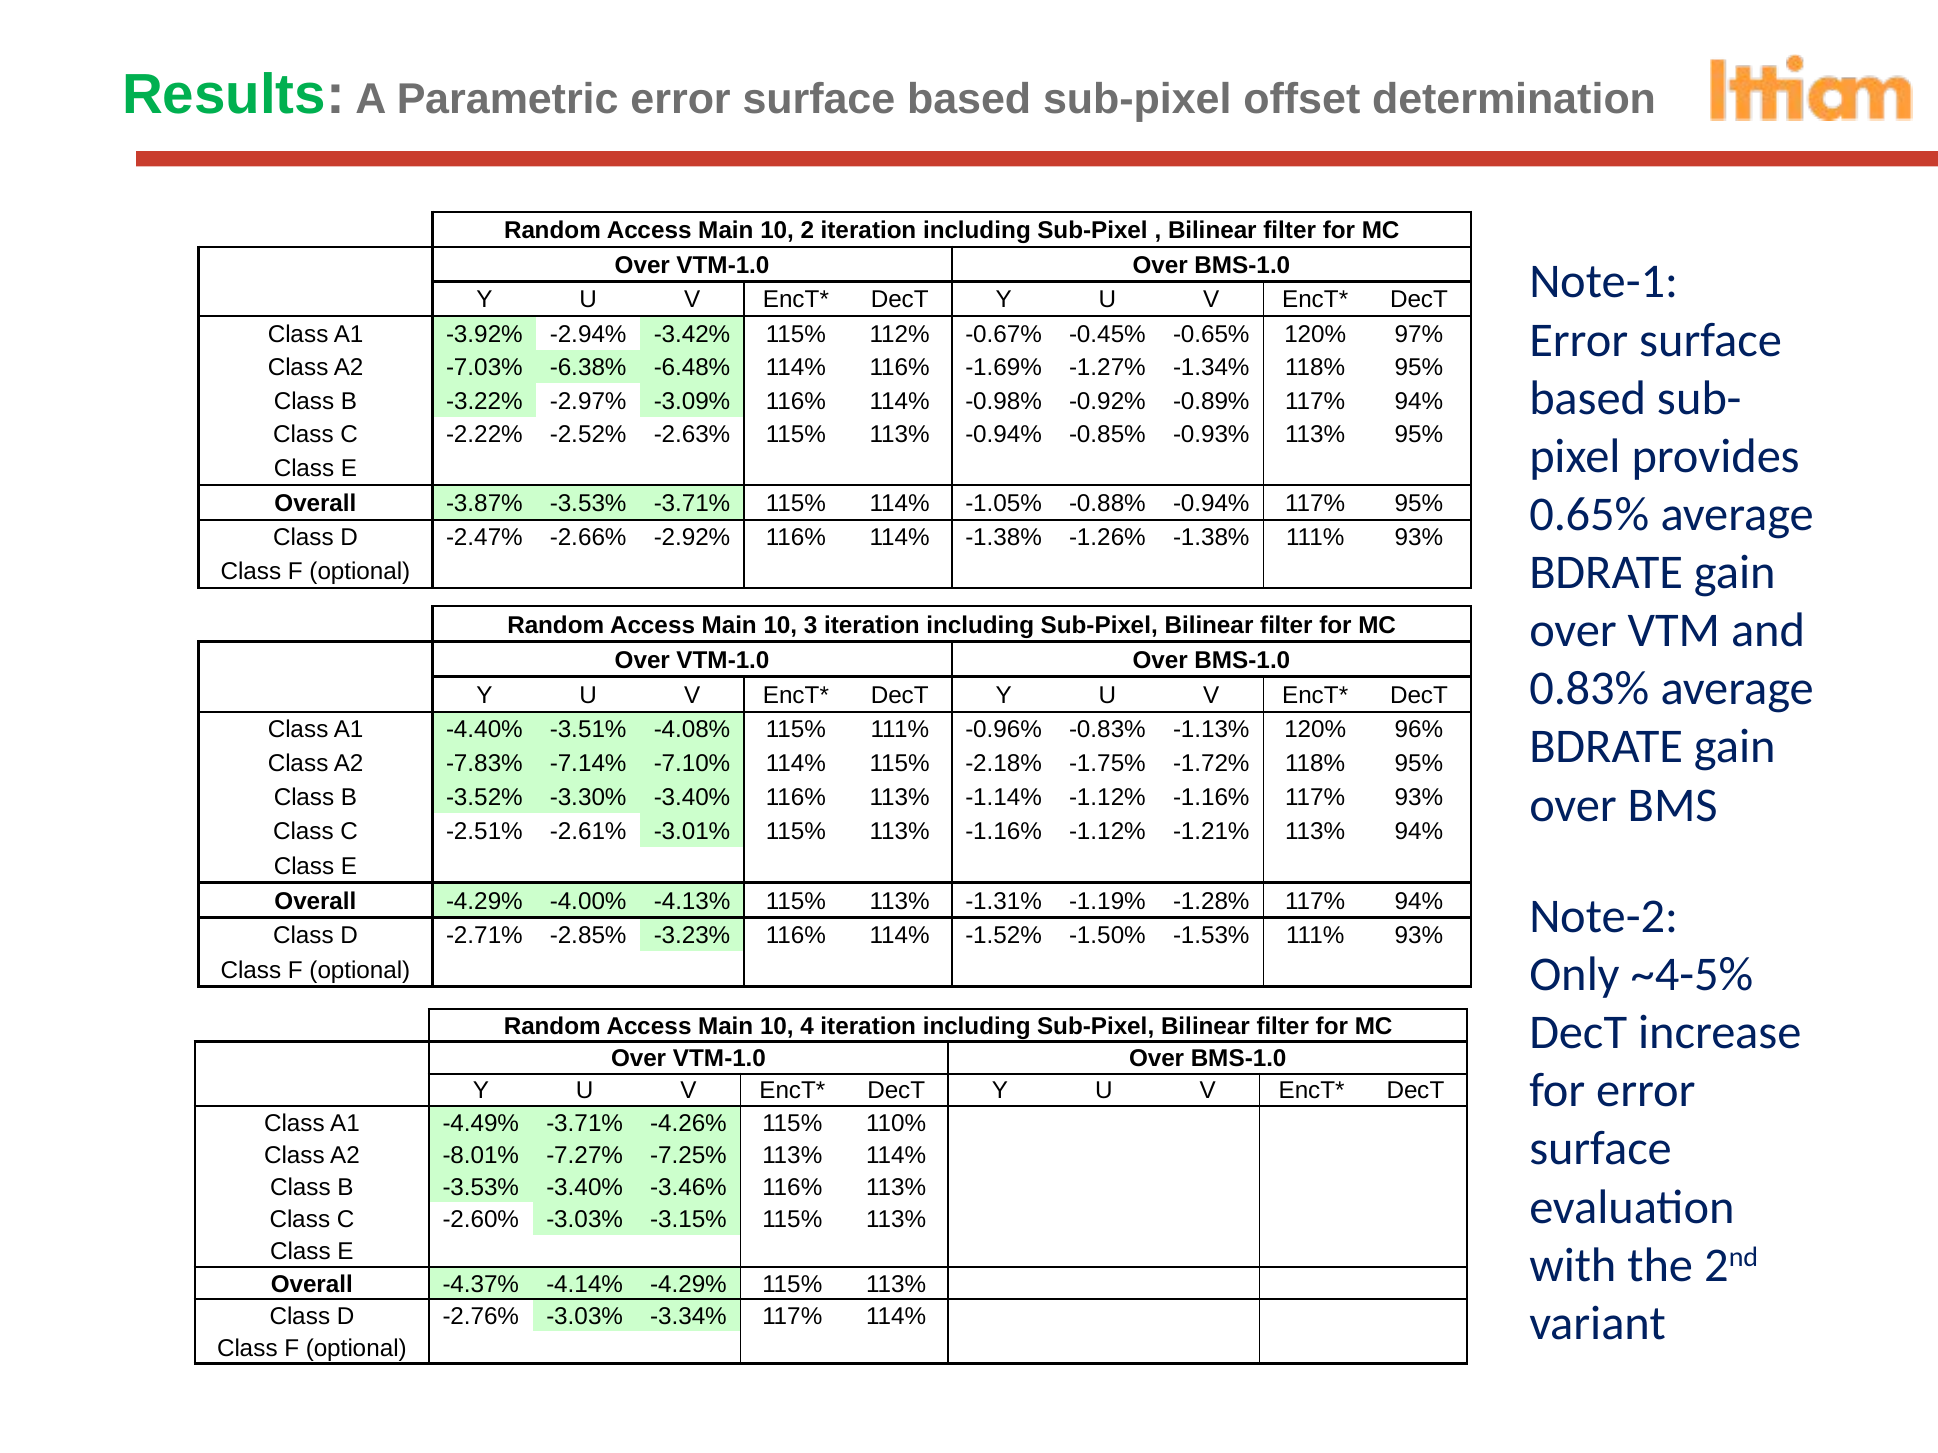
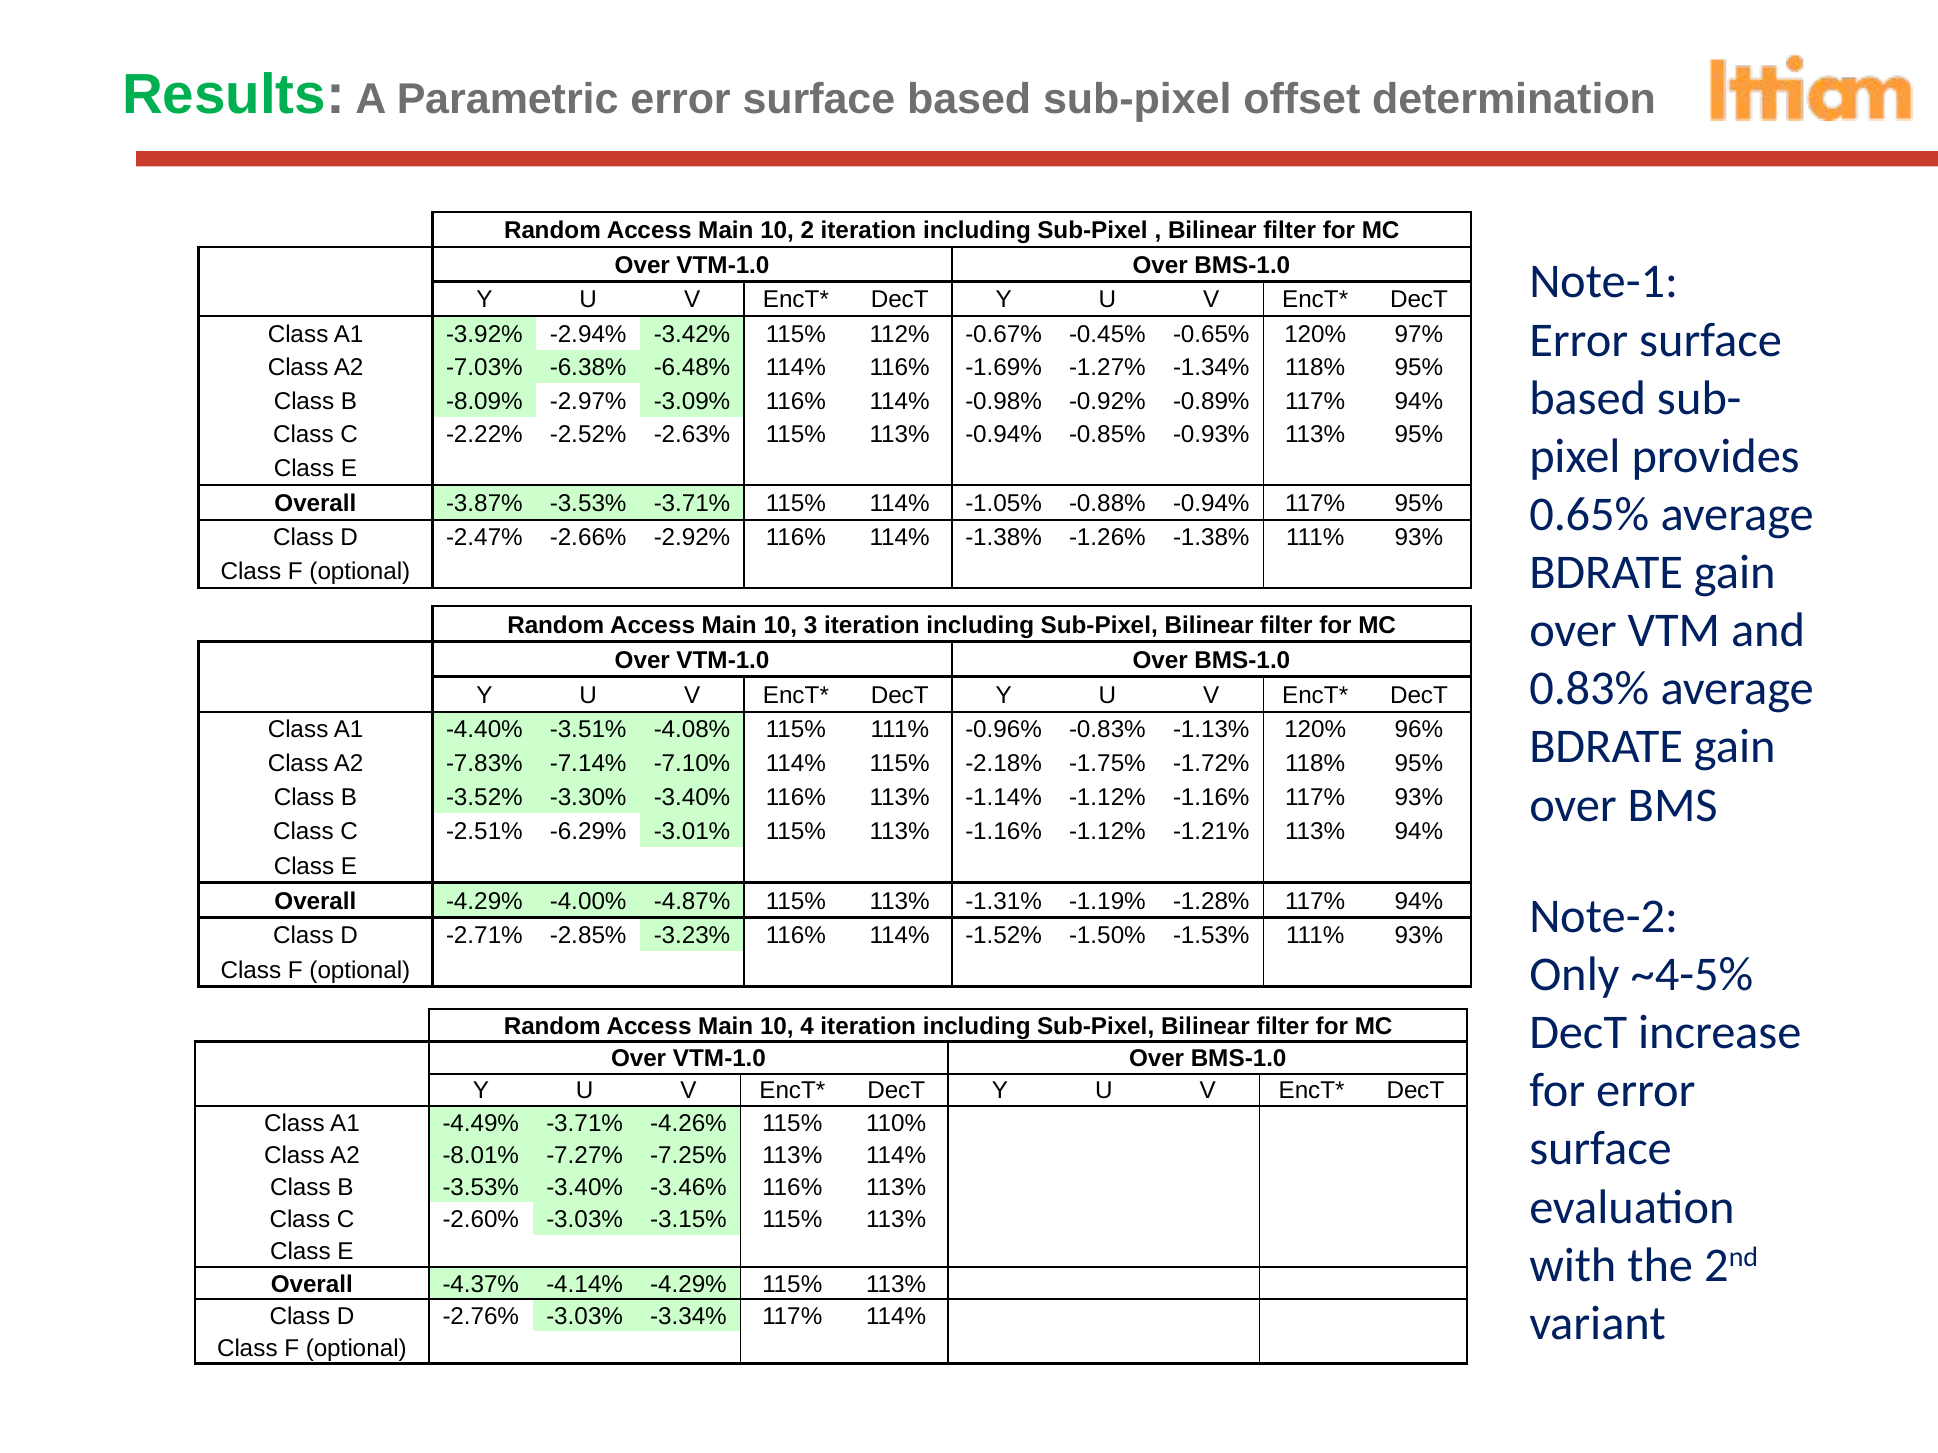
-3.22%: -3.22% -> -8.09% (484, 401)
-2.61%: -2.61% -> -6.29% (588, 832)
-4.13%: -4.13% -> -4.87% (692, 901)
